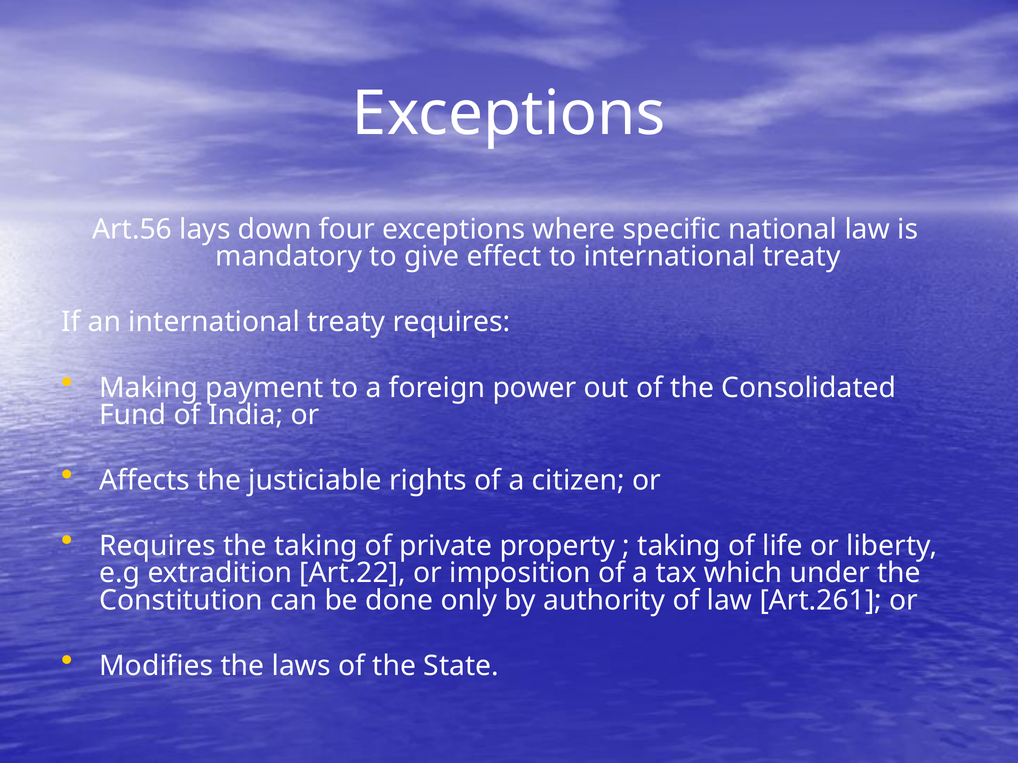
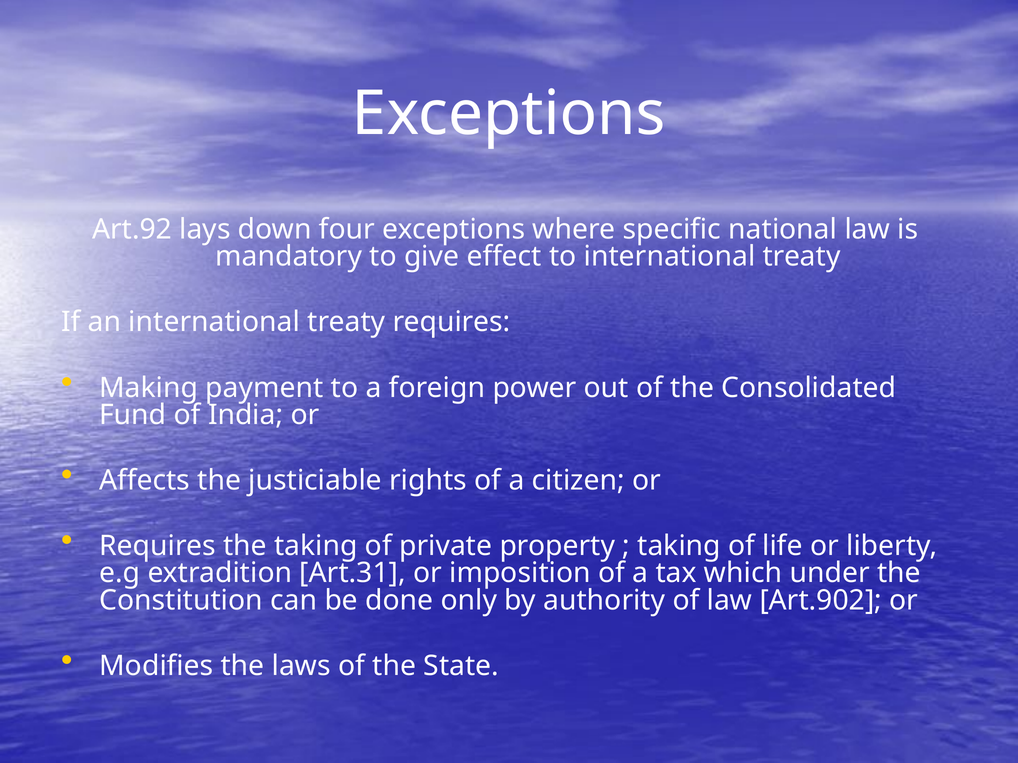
Art.56: Art.56 -> Art.92 (132, 230)
Art.22: Art.22 -> Art.31 (353, 574)
Art.261: Art.261 -> Art.902 (821, 601)
